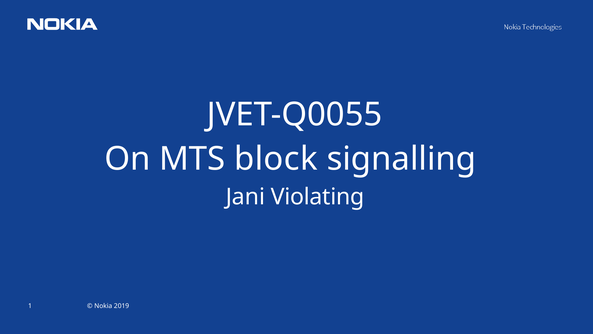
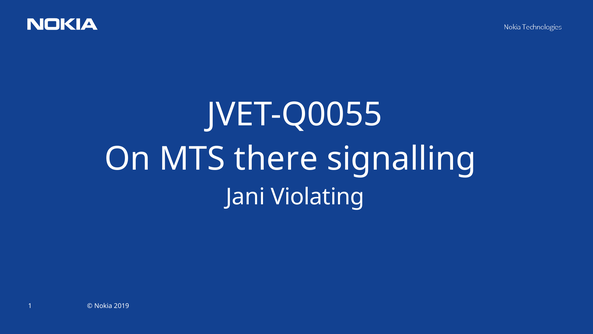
block: block -> there (276, 159)
